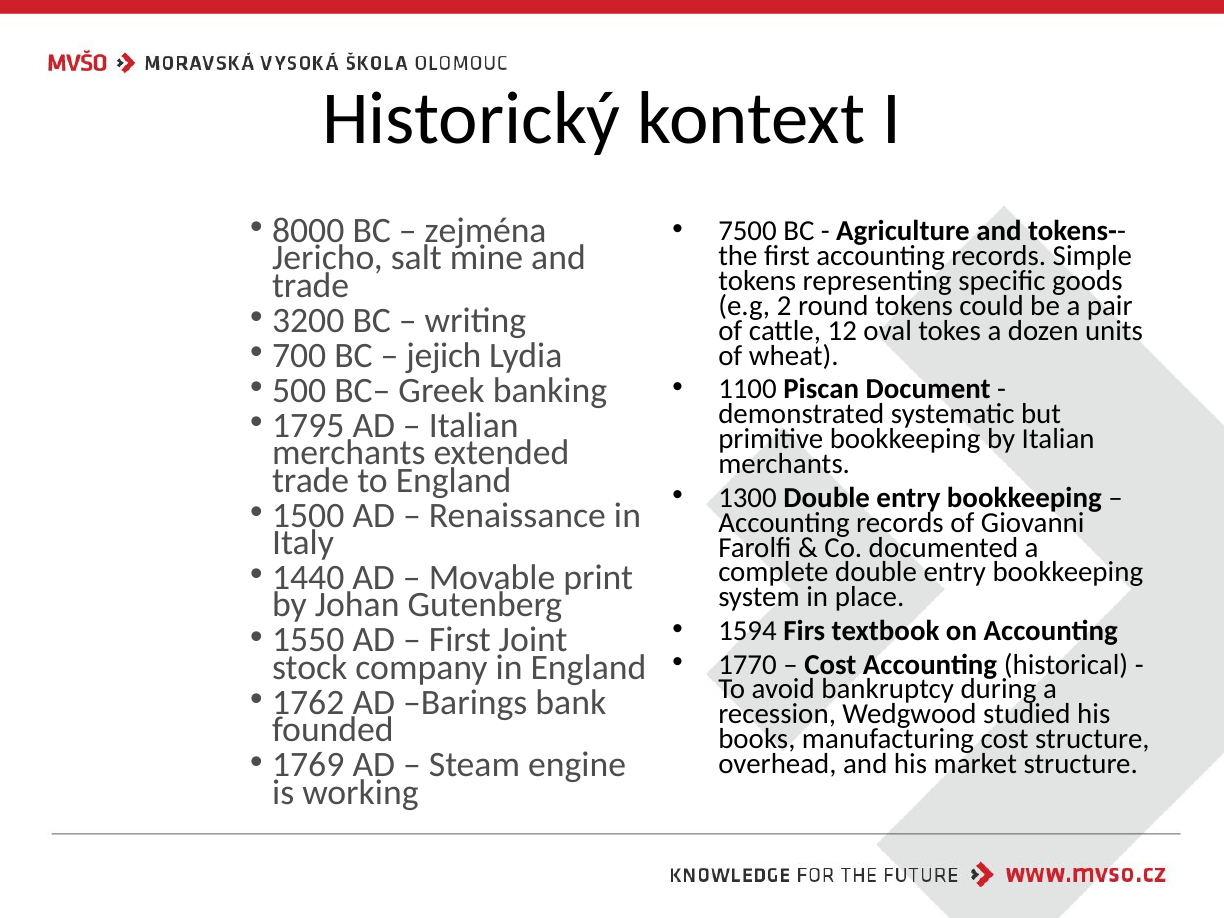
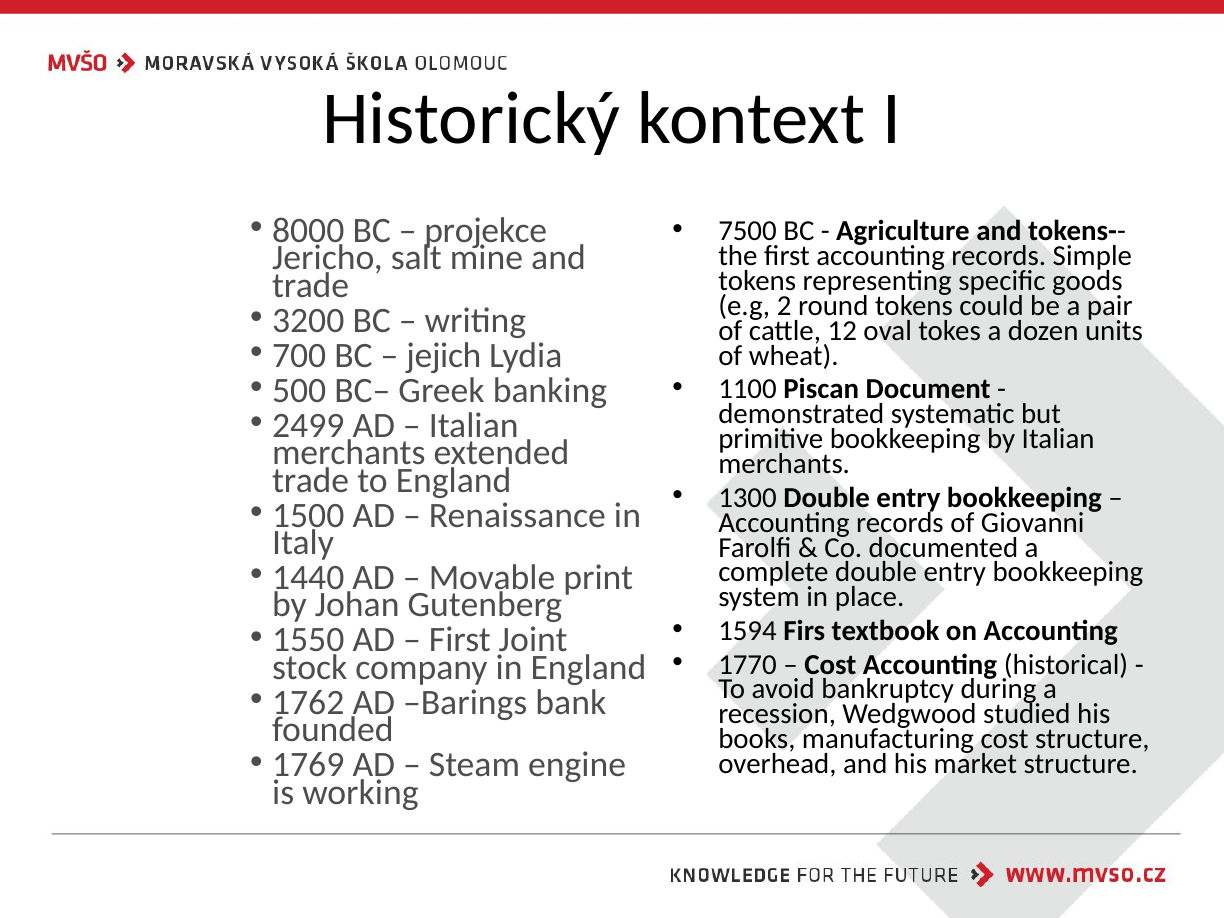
zejména: zejména -> projekce (486, 230)
1795: 1795 -> 2499 (308, 425)
